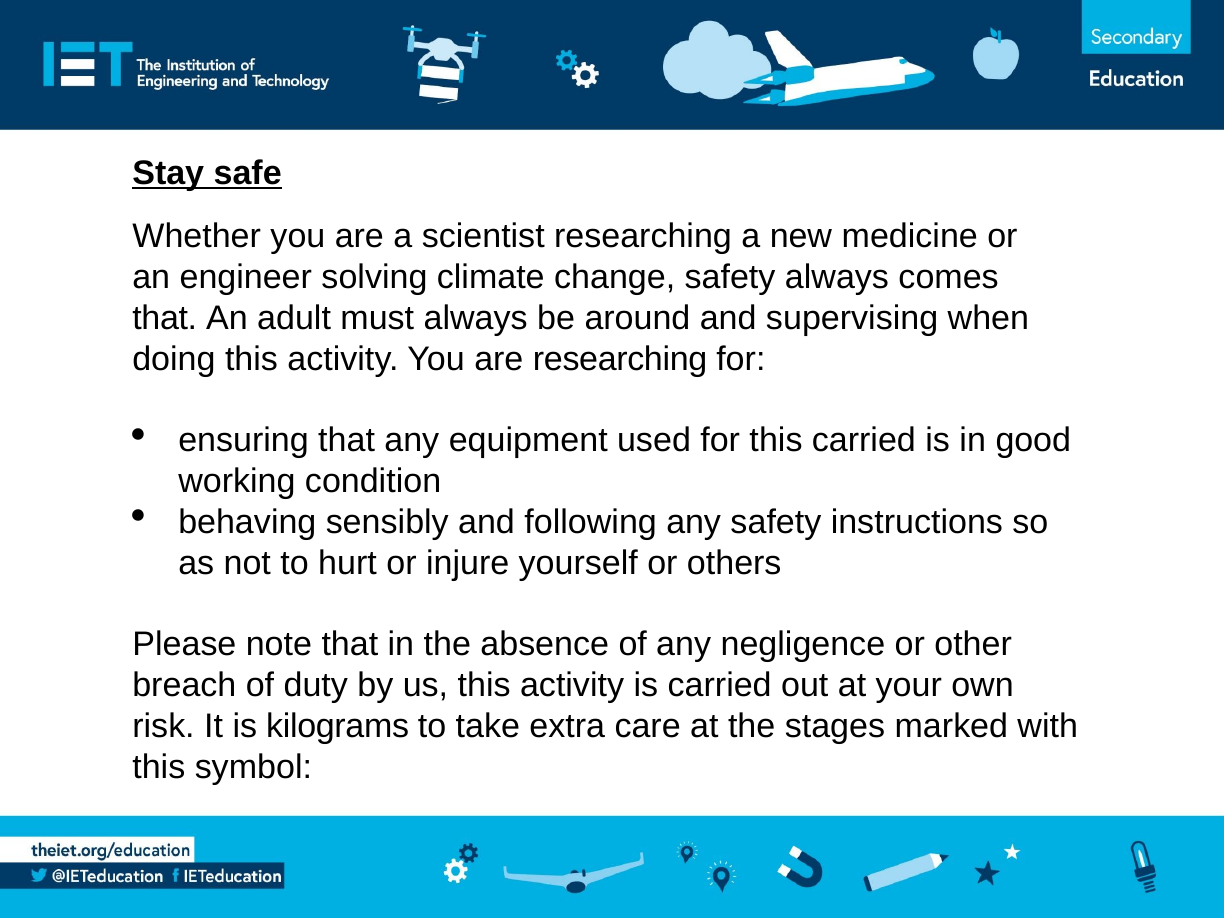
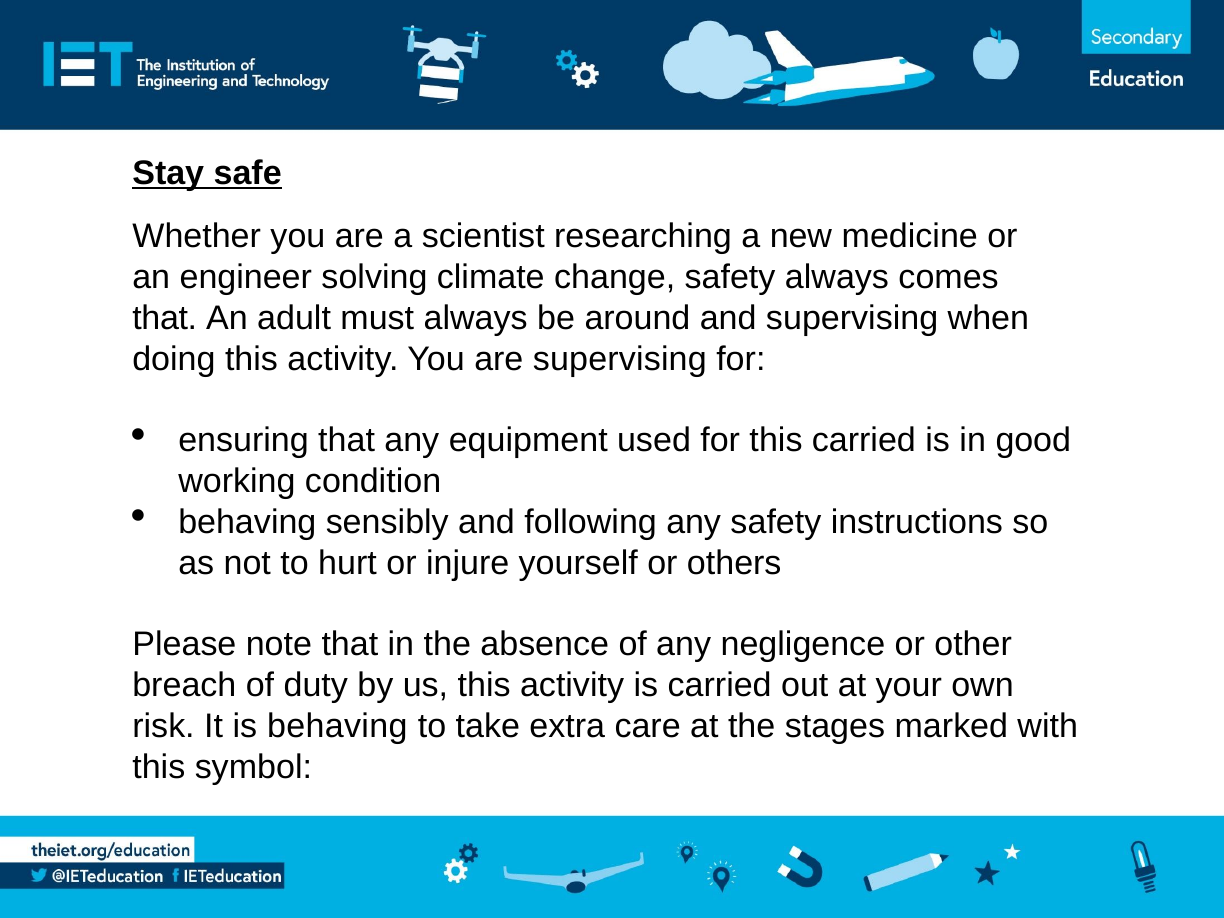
are researching: researching -> supervising (620, 359)
is kilograms: kilograms -> behaving (337, 726)
